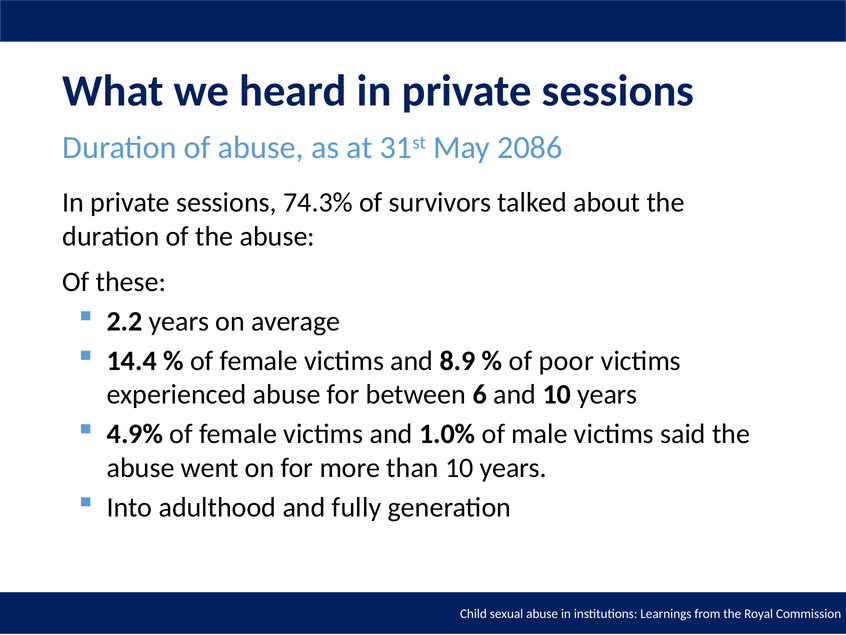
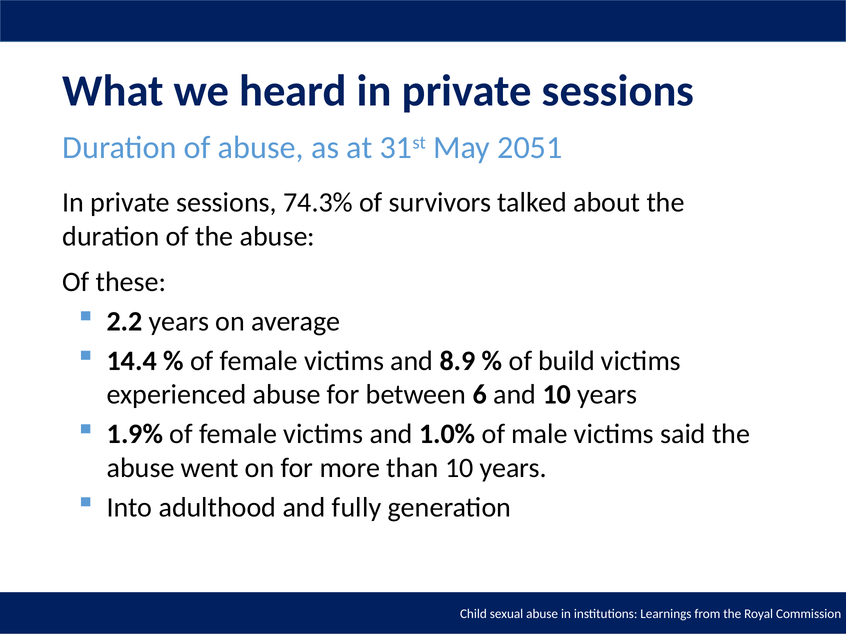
2086: 2086 -> 2051 (530, 148)
poor: poor -> build (567, 361)
4.9%: 4.9% -> 1.9% (135, 434)
